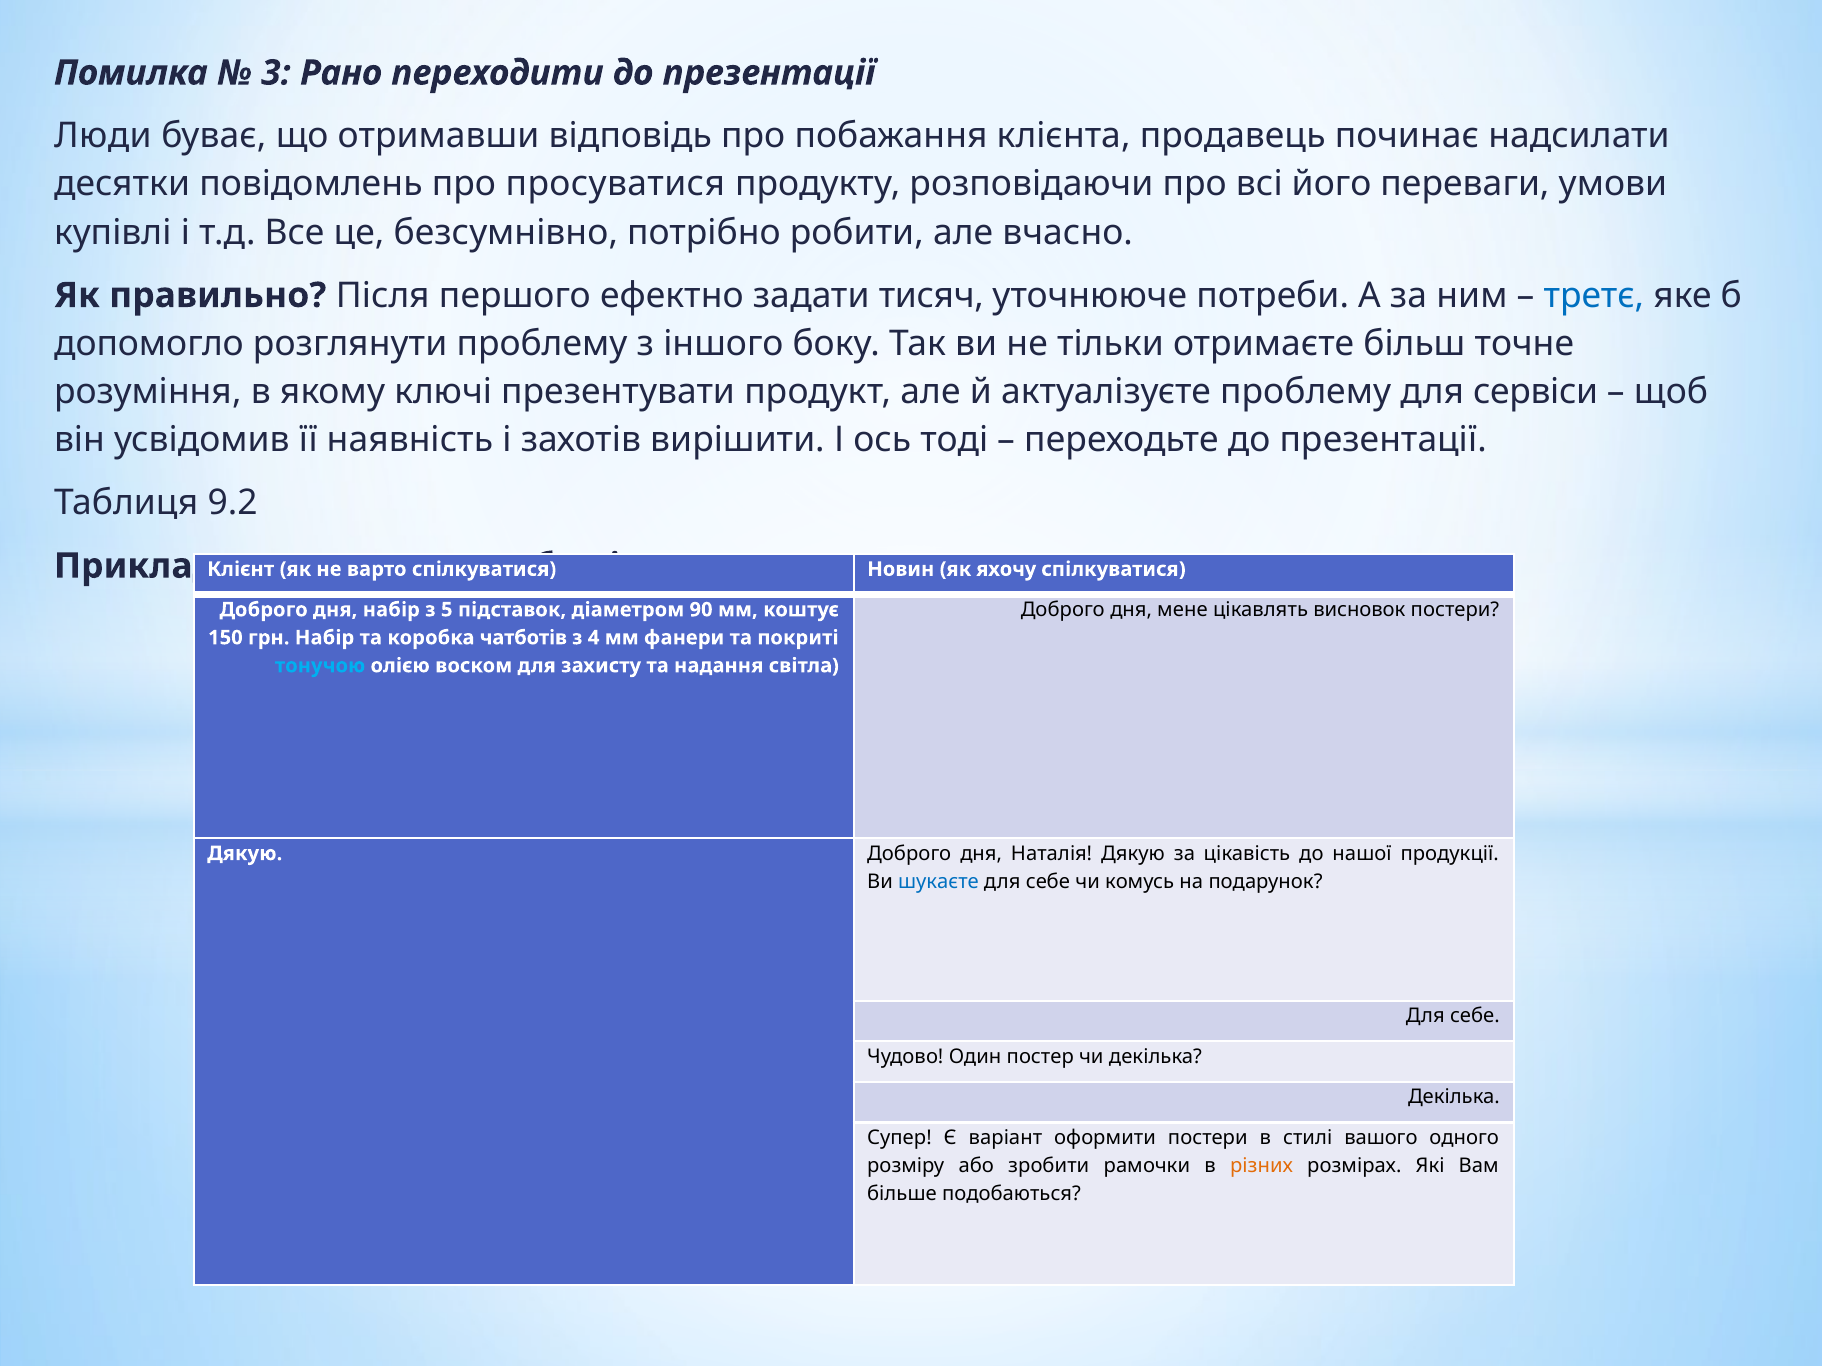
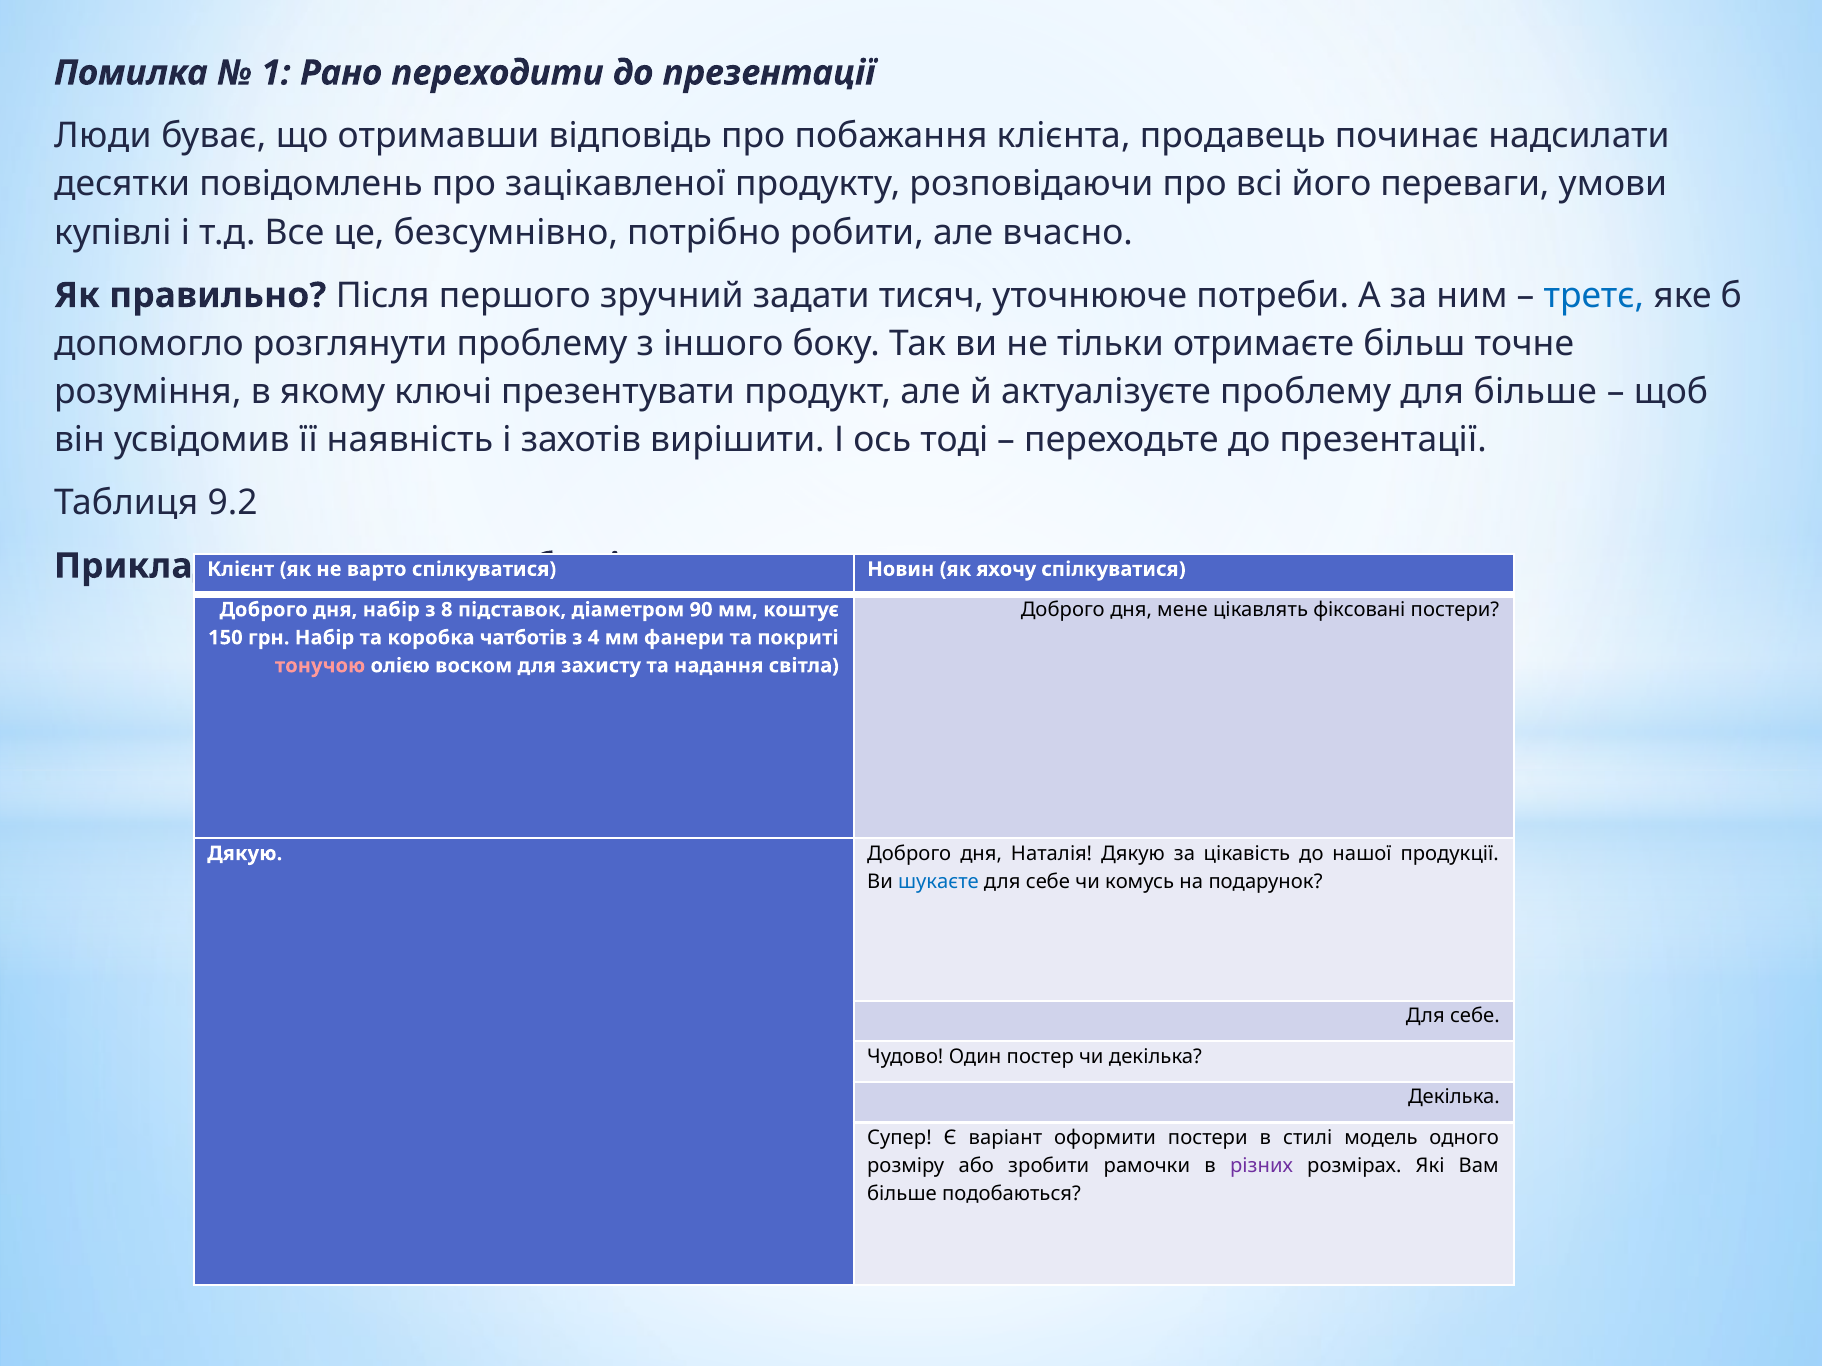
3: 3 -> 1 (276, 73)
просуватися: просуватися -> зацікавленої (615, 184)
ефектно: ефектно -> зручний (672, 295)
для сервіси: сервіси -> більше (1535, 392)
висновок: висновок -> фіксовані (1359, 610)
5: 5 -> 8 (447, 610)
тонучою colour: light blue -> pink (320, 666)
вашого: вашого -> модель (1381, 1138)
різних colour: orange -> purple (1262, 1166)
